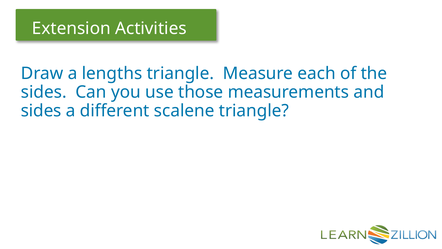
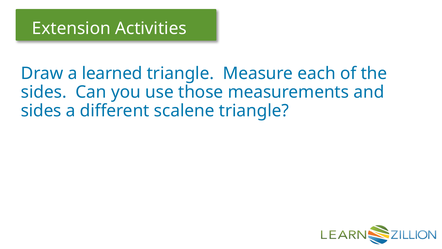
lengths: lengths -> learned (112, 73)
